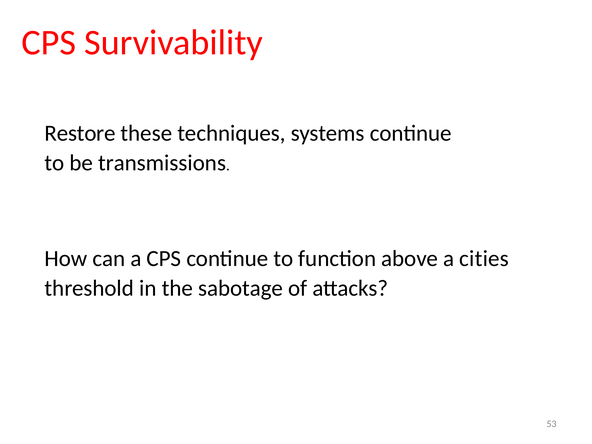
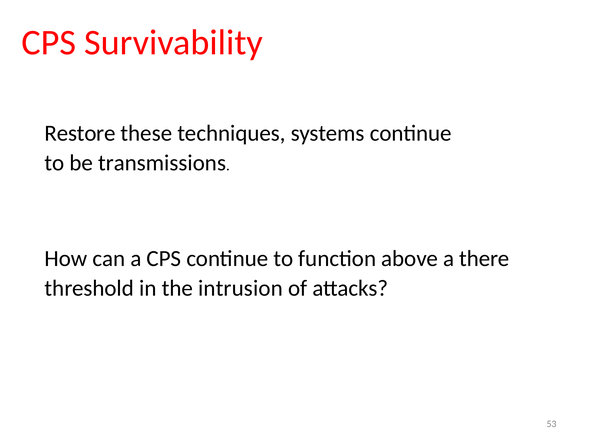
cities: cities -> there (484, 259)
sabotage: sabotage -> intrusion (240, 288)
